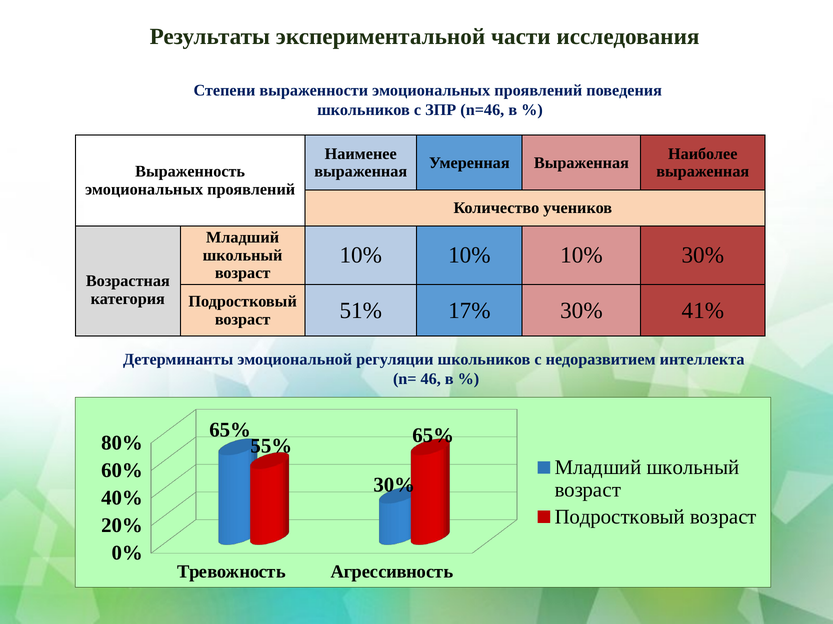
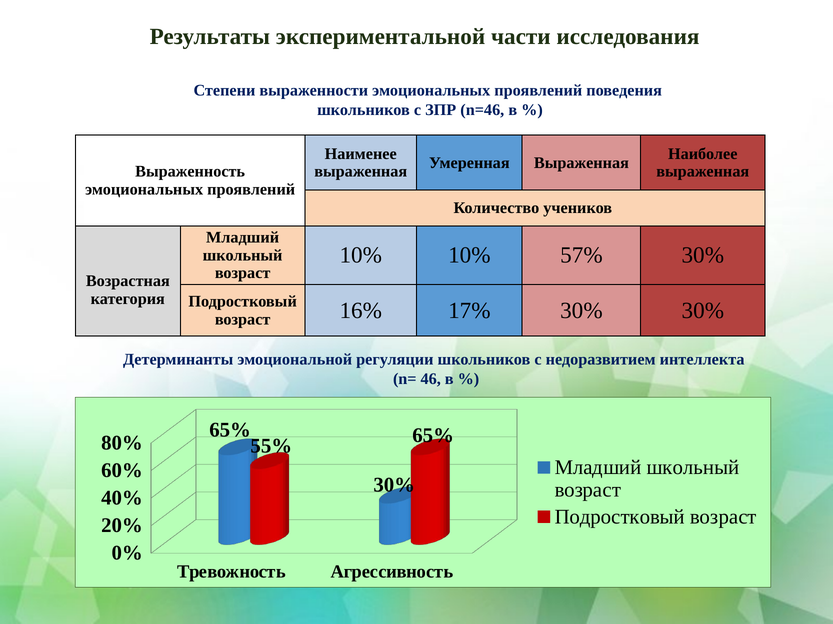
10% 10% 10%: 10% -> 57% (581, 256)
51%: 51% -> 16% (361, 311)
30% 41%: 41% -> 30% (703, 311)
